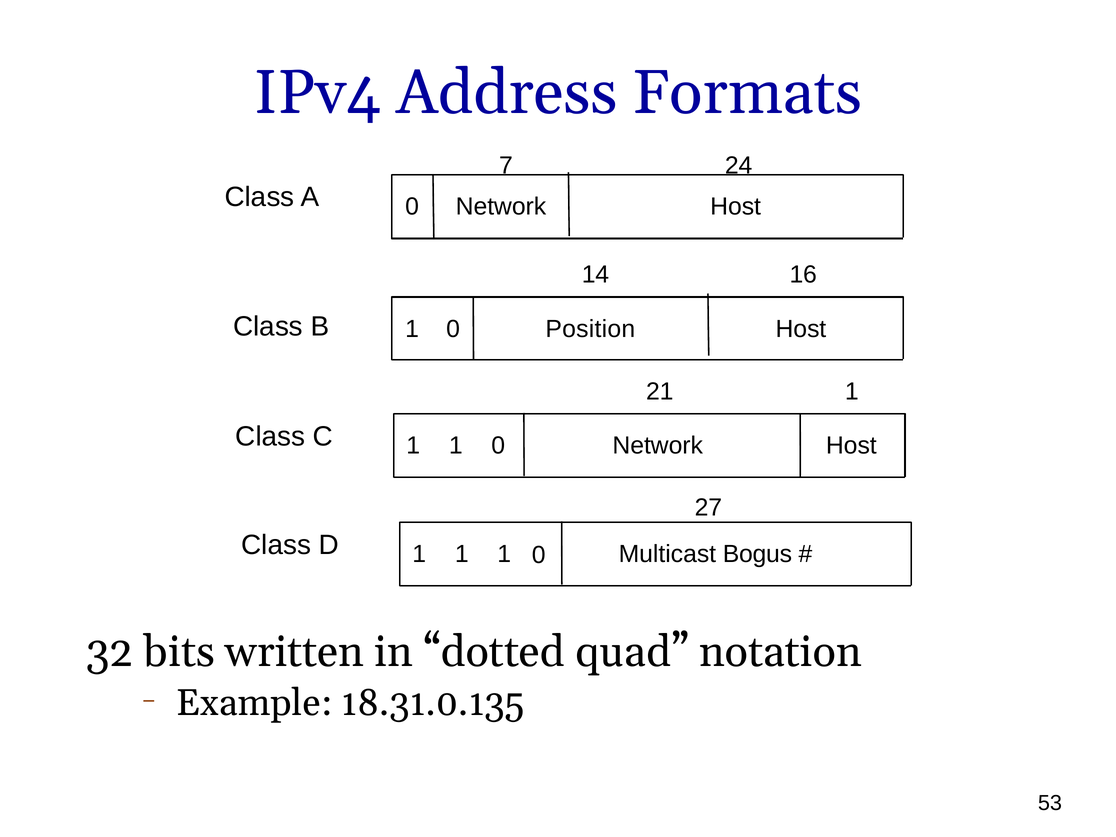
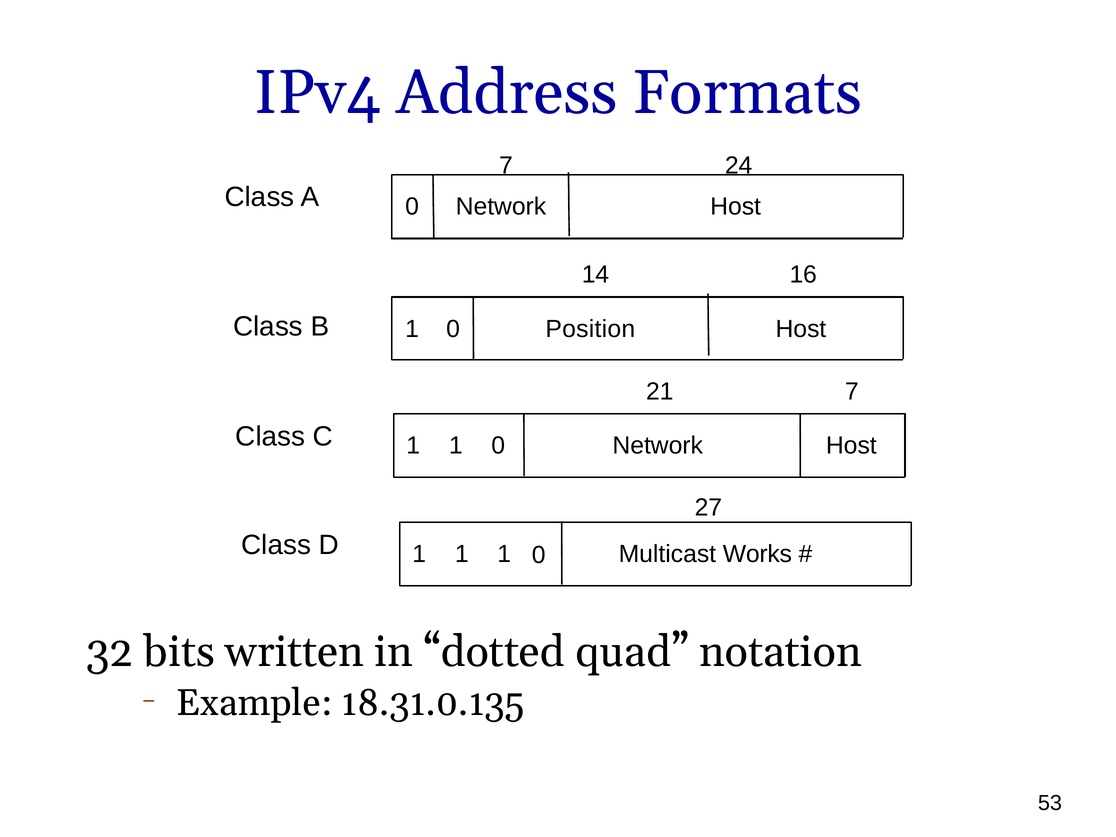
21 1: 1 -> 7 (852, 392)
Bogus: Bogus -> Works (757, 554)
